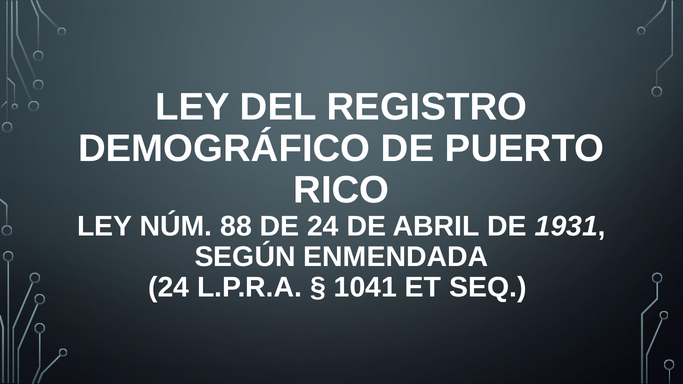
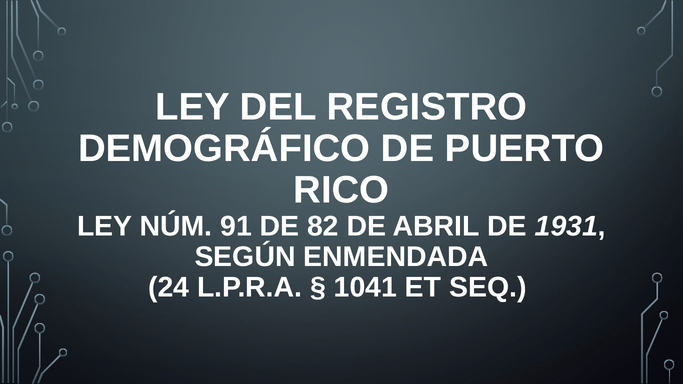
88: 88 -> 91 (236, 226)
DE 24: 24 -> 82 (323, 226)
